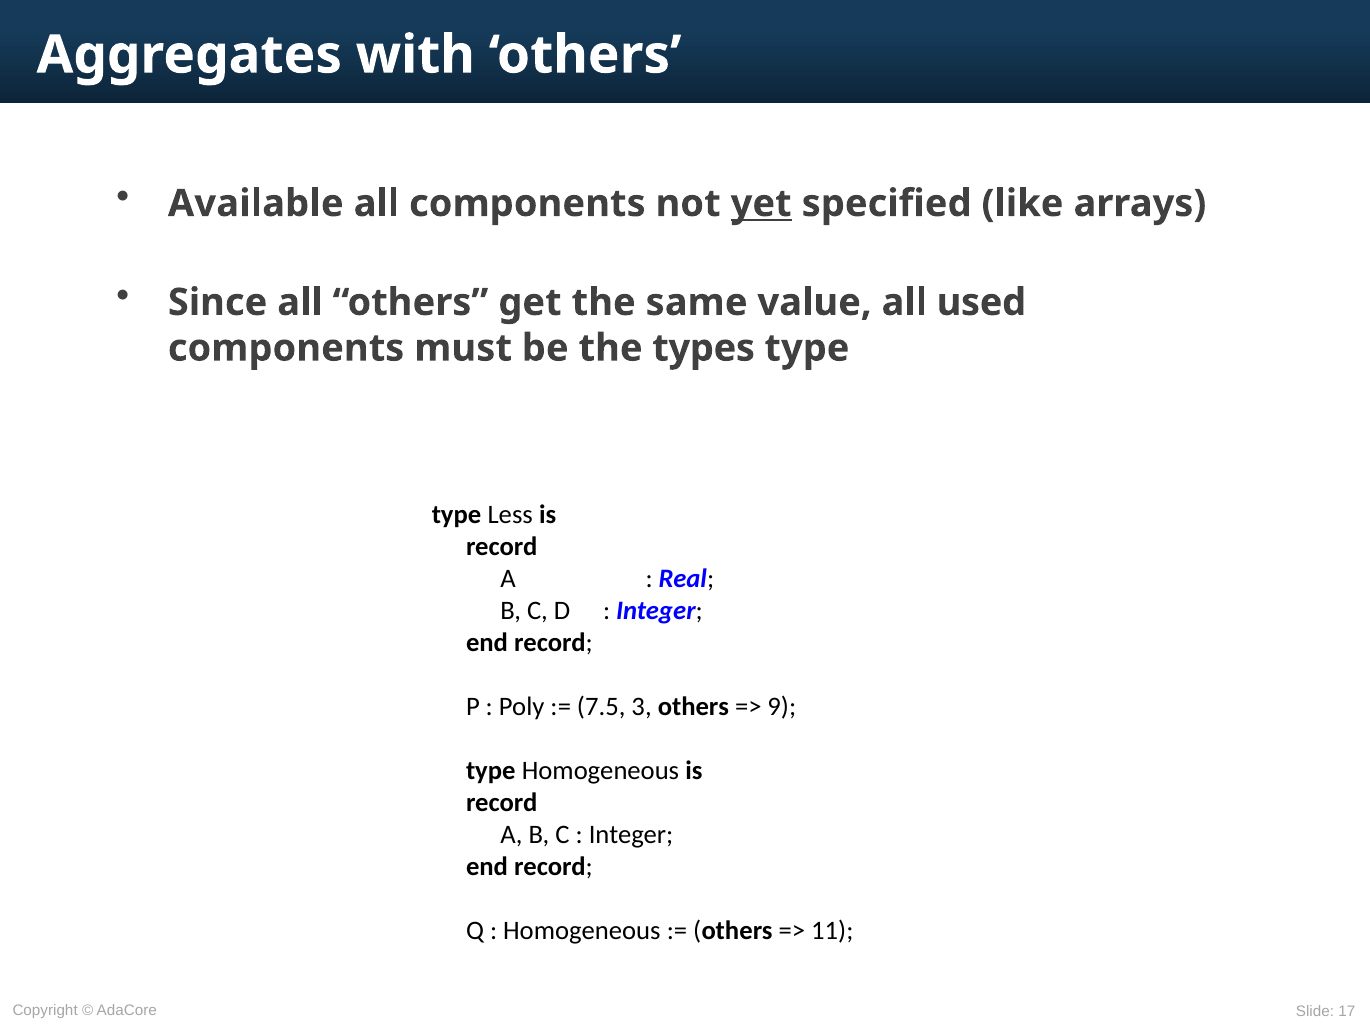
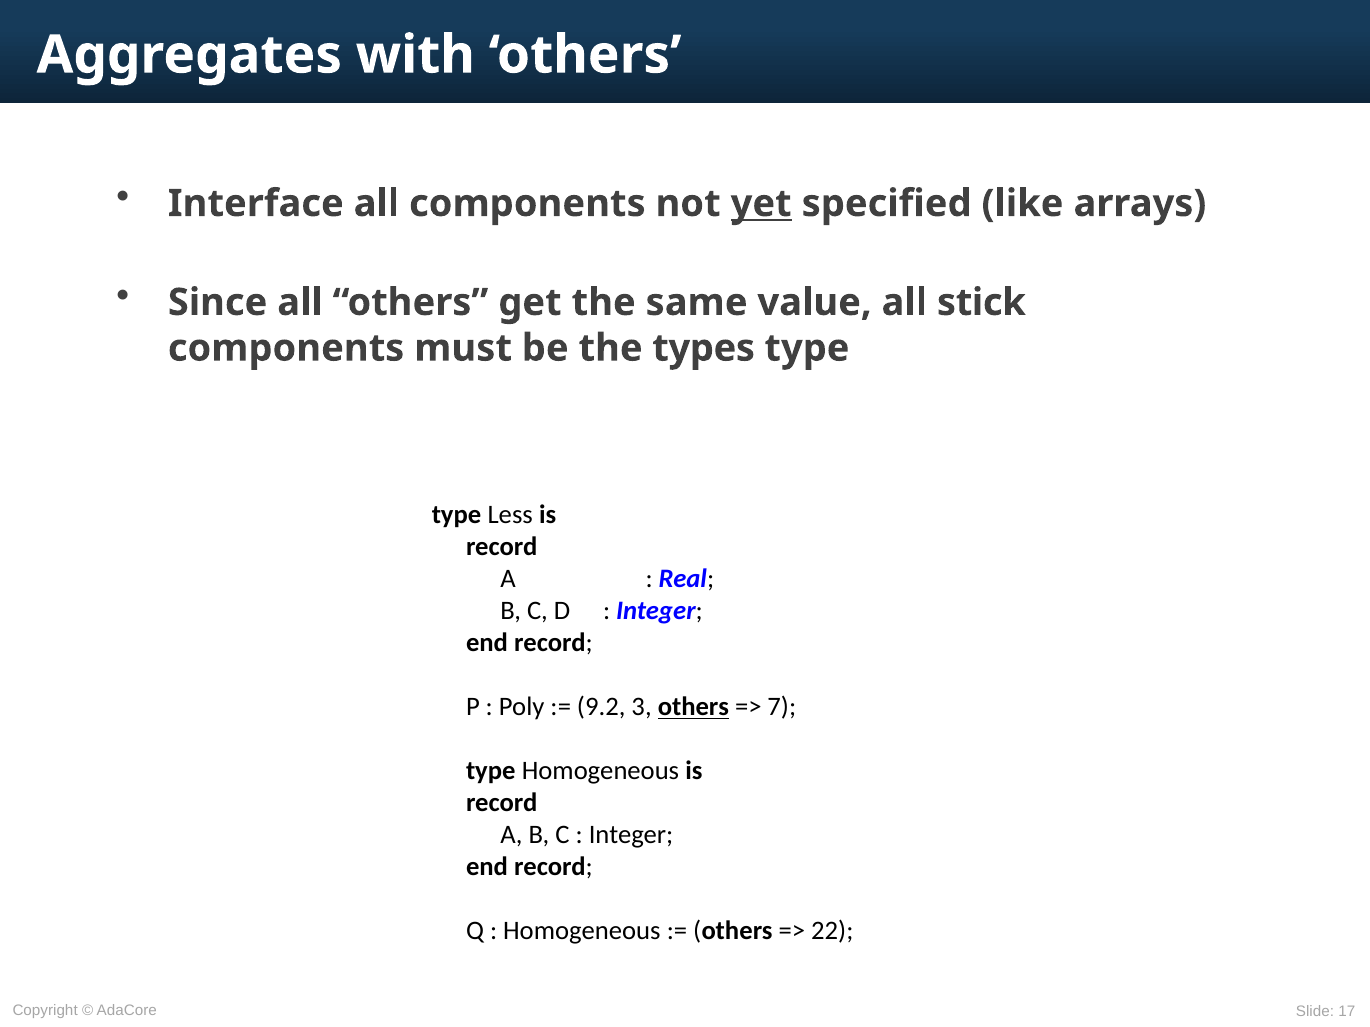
Available: Available -> Interface (256, 204)
used: used -> stick (981, 303)
7.5: 7.5 -> 9.2 (601, 707)
others underline: none -> present (693, 707)
9: 9 -> 7 (782, 707)
11: 11 -> 22 (832, 931)
